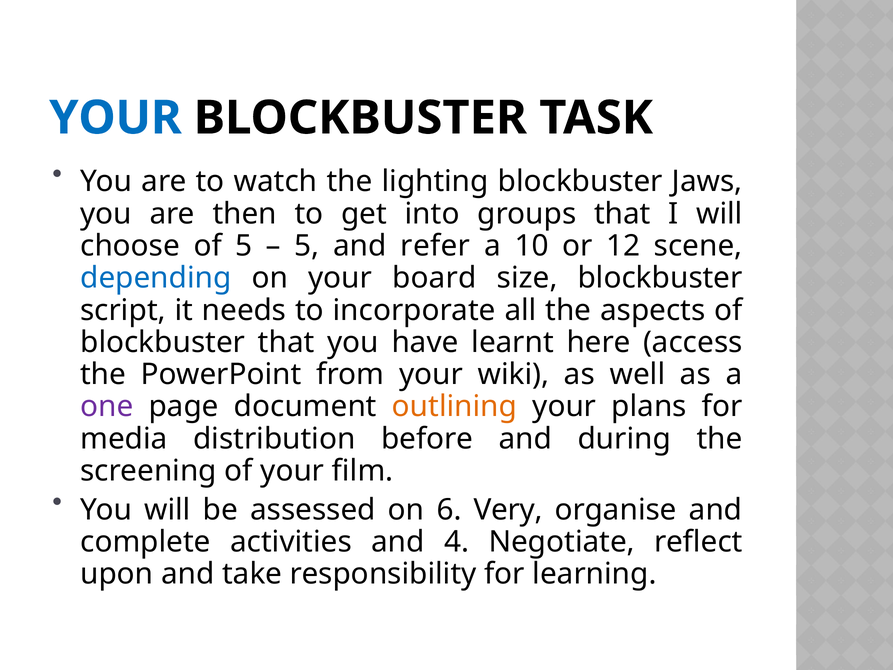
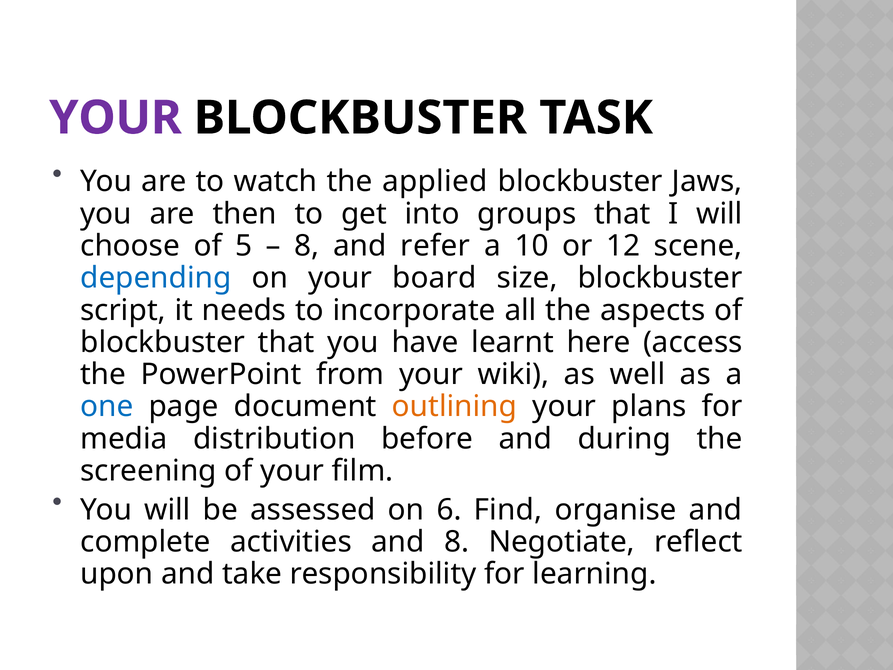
YOUR colour: blue -> purple (115, 118)
lighting: lighting -> applied (435, 182)
5: 5 -> 8 (307, 246)
one colour: purple -> blue (107, 406)
Very: Very -> Find (508, 510)
and 4: 4 -> 8 (457, 542)
